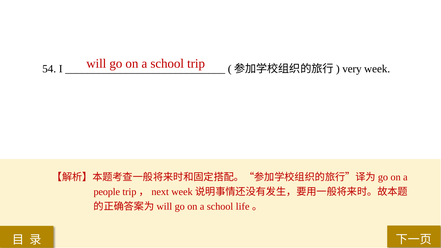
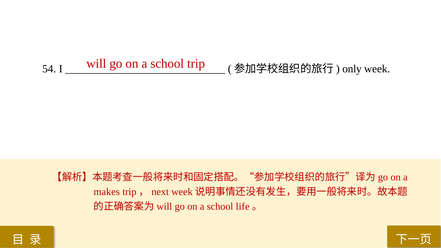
very: very -> only (352, 69)
people: people -> makes (107, 192)
